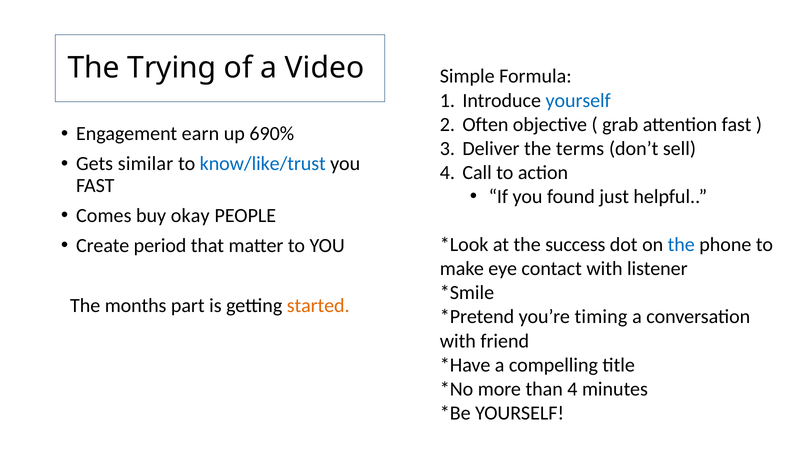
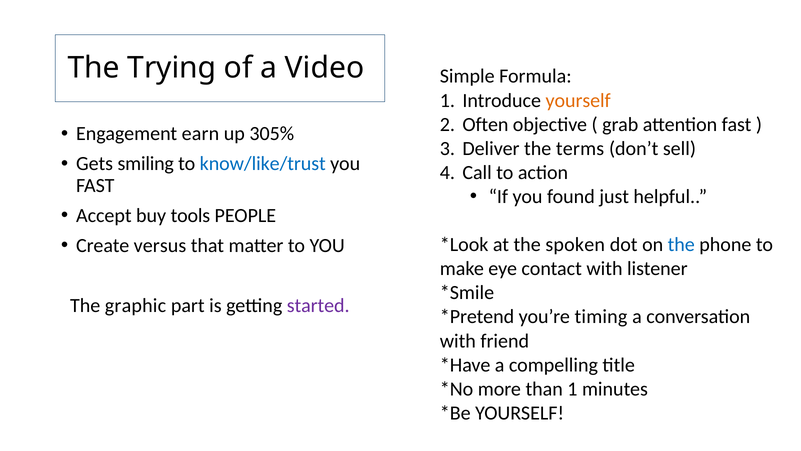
yourself colour: blue -> orange (578, 100)
690%: 690% -> 305% (272, 134)
similar: similar -> smiling (146, 164)
Comes: Comes -> Accept (104, 215)
okay: okay -> tools (190, 215)
period: period -> versus (160, 245)
success: success -> spoken (575, 244)
months: months -> graphic (135, 305)
started colour: orange -> purple (318, 305)
than 4: 4 -> 1 (572, 389)
